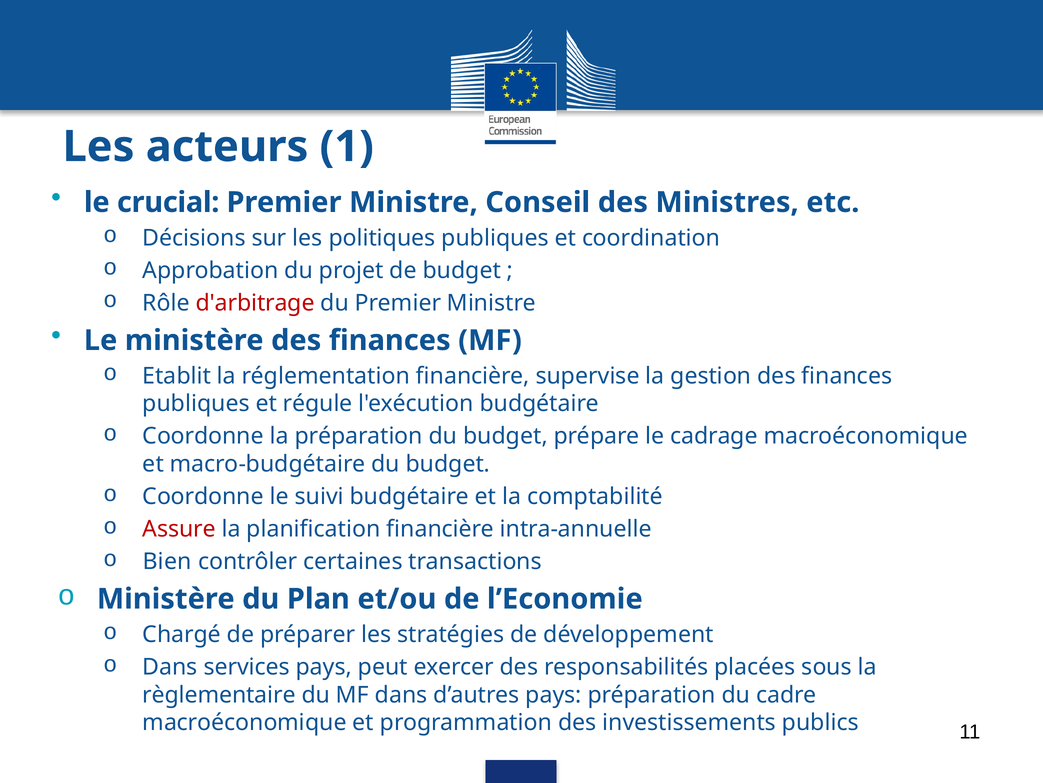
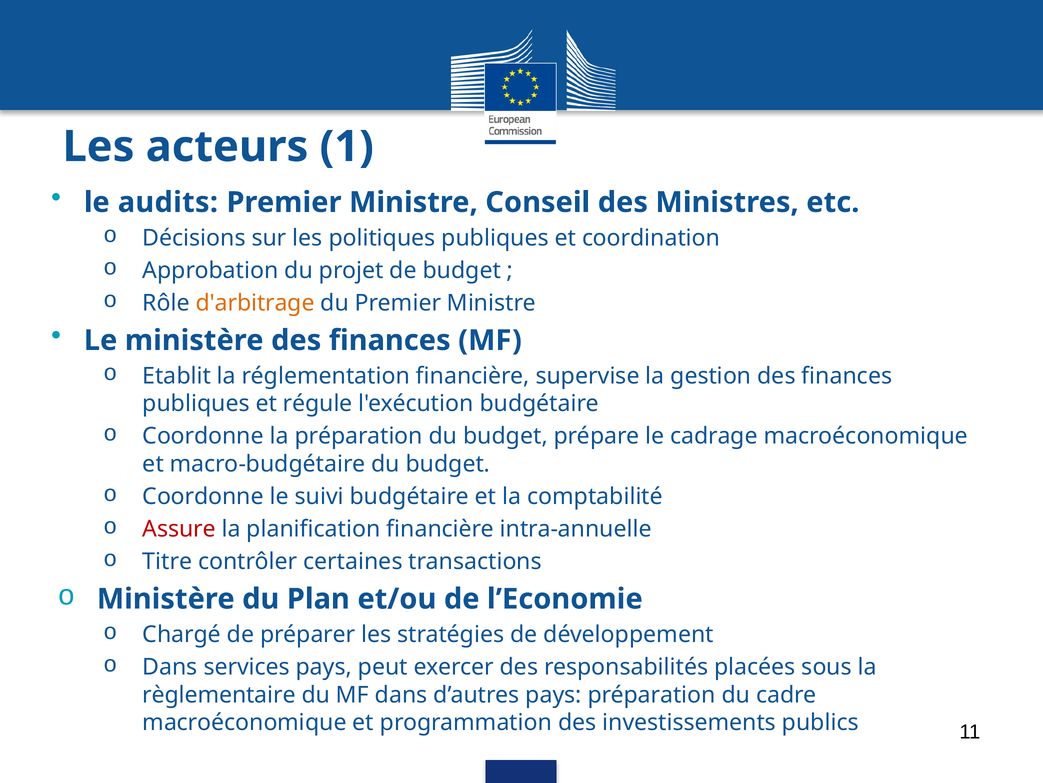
crucial: crucial -> audits (168, 202)
d'arbitrage colour: red -> orange (255, 303)
Bien: Bien -> Titre (167, 561)
